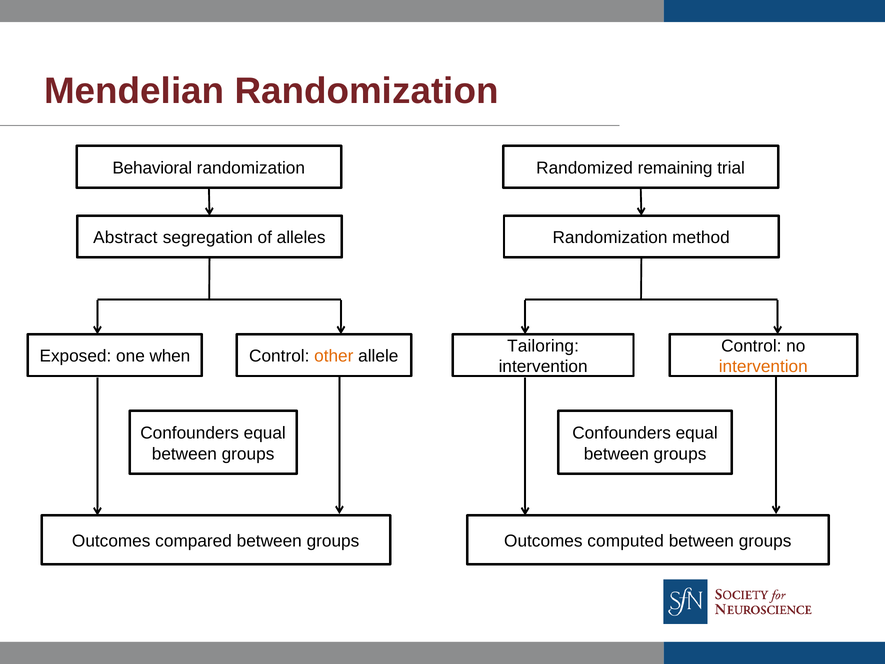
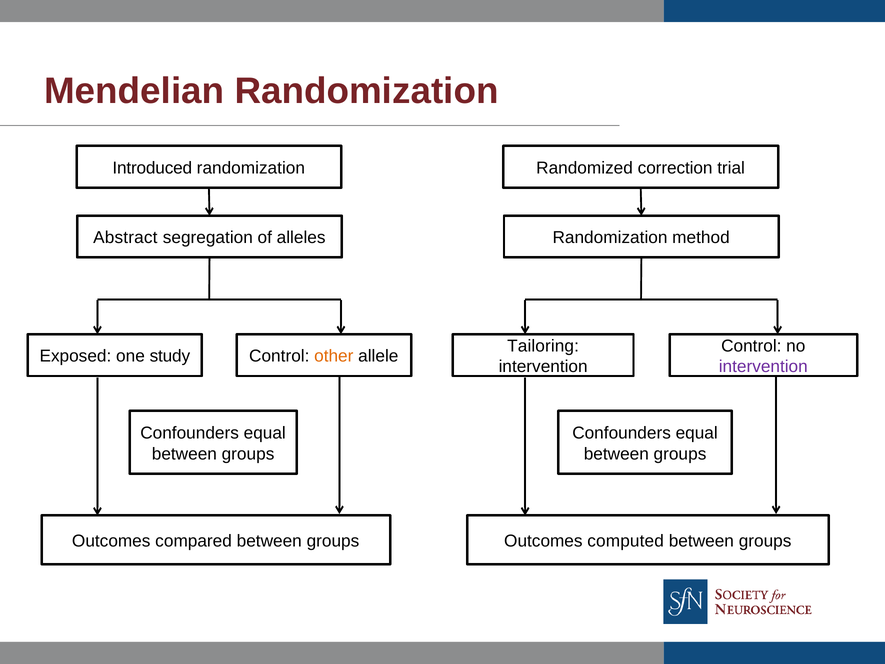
Behavioral: Behavioral -> Introduced (152, 168)
remaining: remaining -> correction (675, 168)
when: when -> study (170, 356)
intervention colour: orange -> purple (763, 367)
